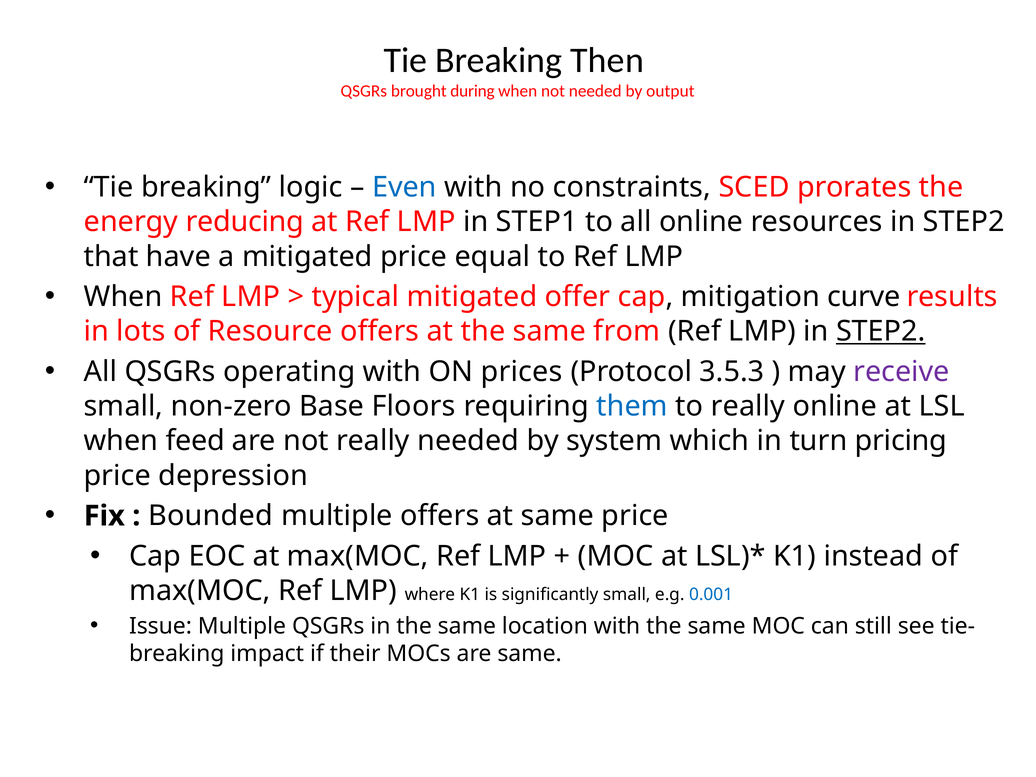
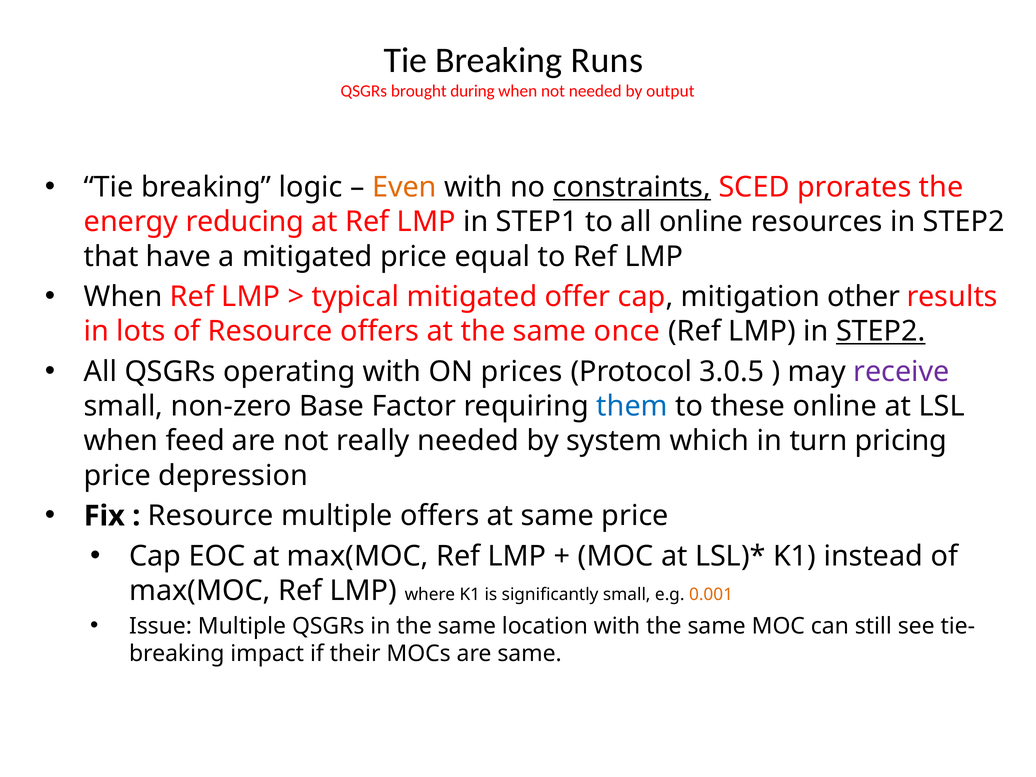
Then: Then -> Runs (607, 60)
Even colour: blue -> orange (404, 187)
constraints underline: none -> present (632, 187)
curve: curve -> other (864, 297)
from: from -> once (627, 331)
3.5.3: 3.5.3 -> 3.0.5 (732, 372)
Floors: Floors -> Factor (414, 406)
to really: really -> these (748, 406)
Bounded: Bounded -> Resource (211, 516)
0.001 colour: blue -> orange (711, 595)
